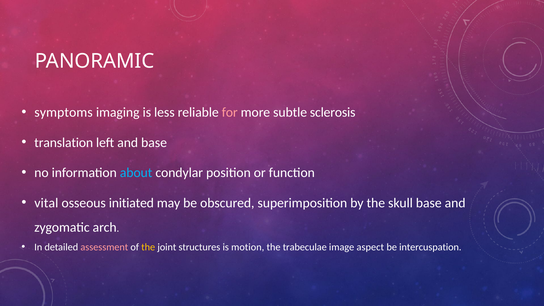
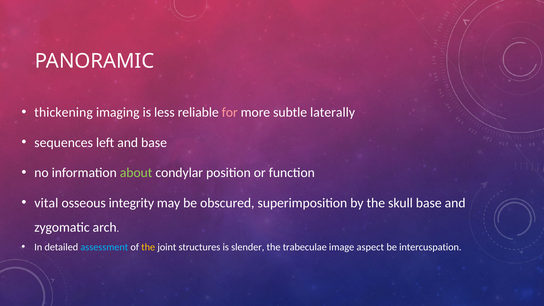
symptoms: symptoms -> thickening (64, 112)
sclerosis: sclerosis -> laterally (333, 112)
translation: translation -> sequences (64, 143)
about colour: light blue -> light green (136, 173)
initiated: initiated -> integrity (131, 203)
assessment colour: pink -> light blue (104, 247)
motion: motion -> slender (248, 247)
